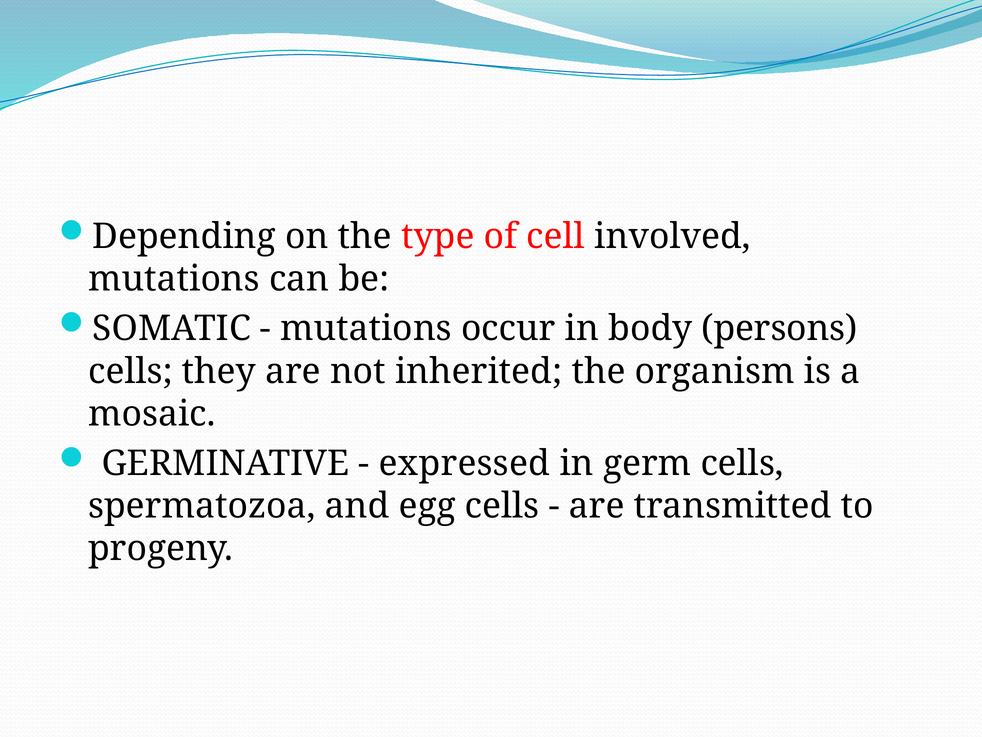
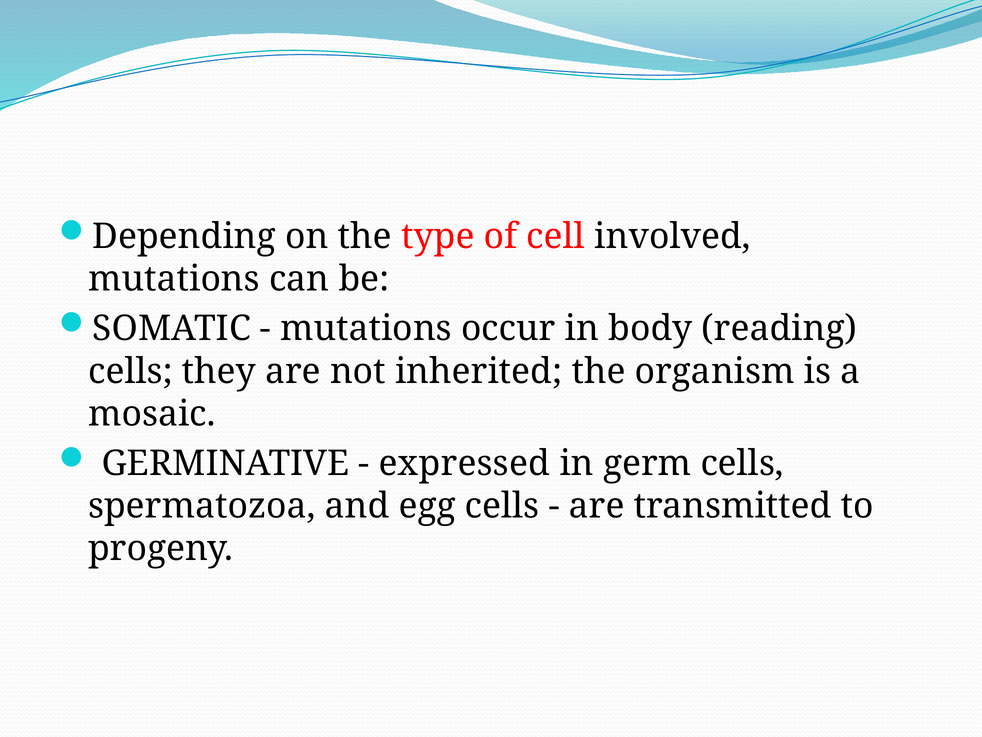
persons: persons -> reading (779, 329)
